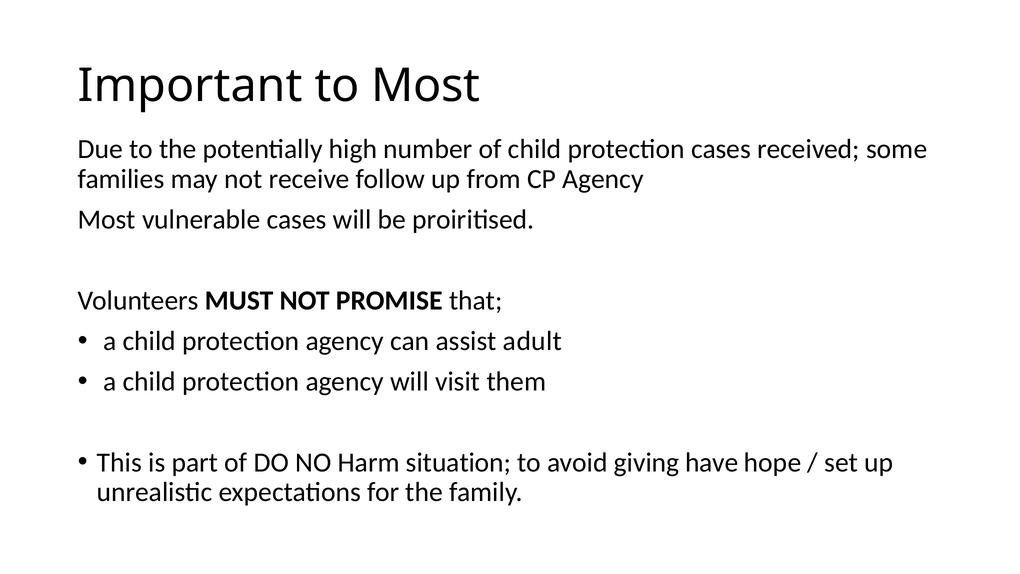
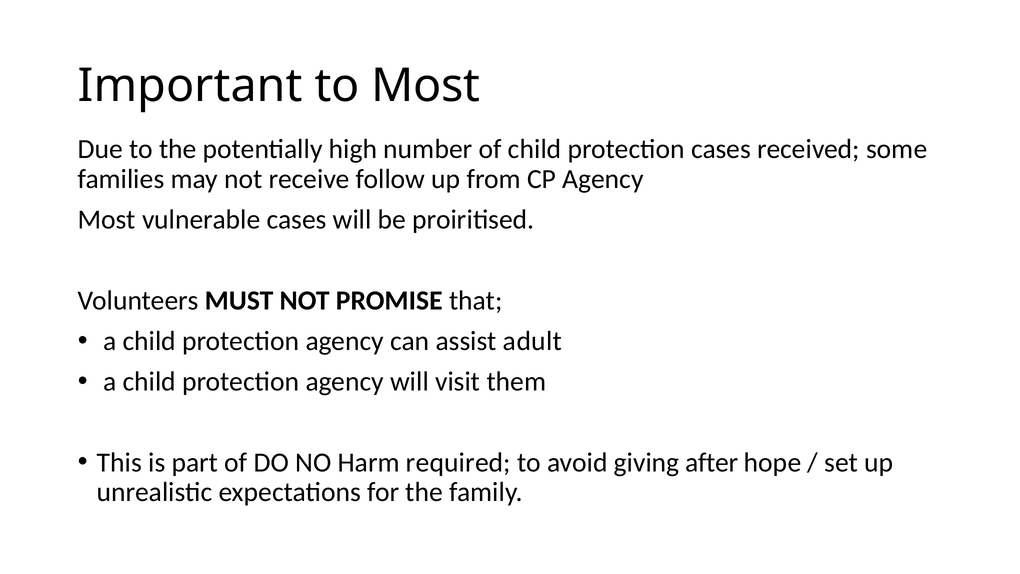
situation: situation -> required (458, 462)
have: have -> after (712, 462)
